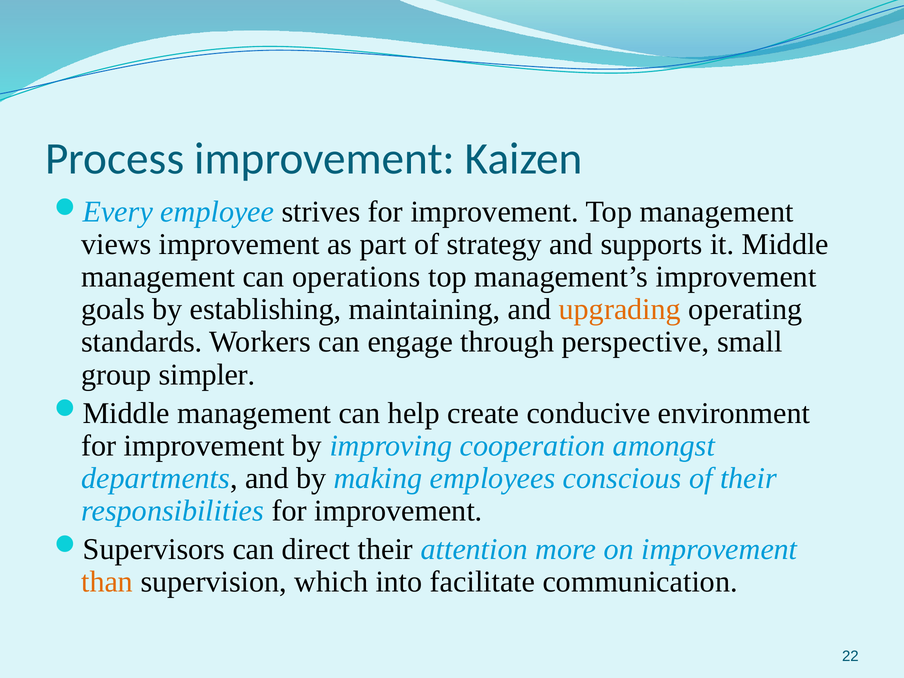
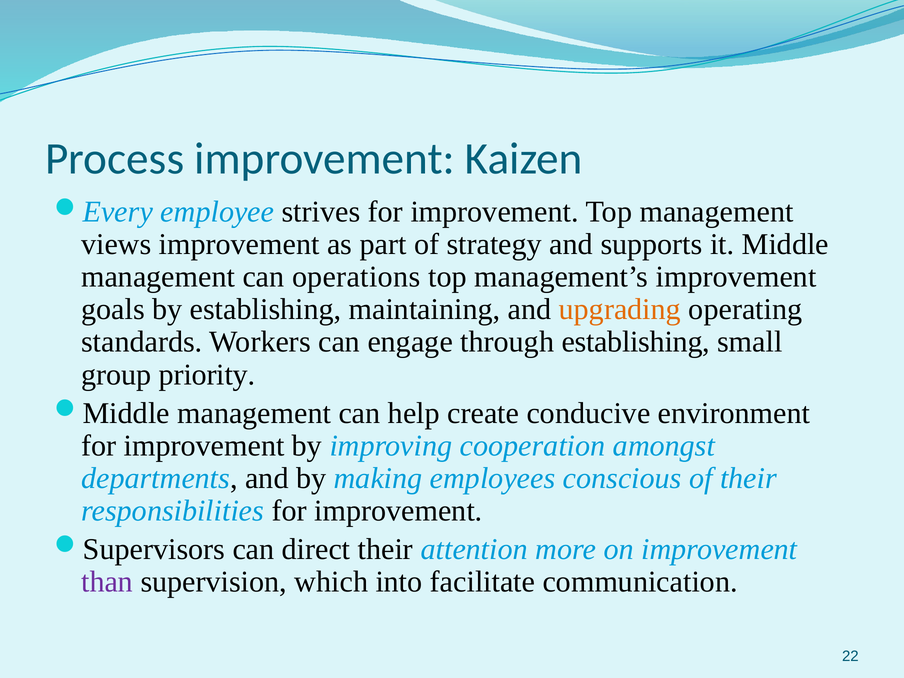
through perspective: perspective -> establishing (636, 342)
simpler: simpler -> priority (207, 375)
than colour: orange -> purple (107, 582)
